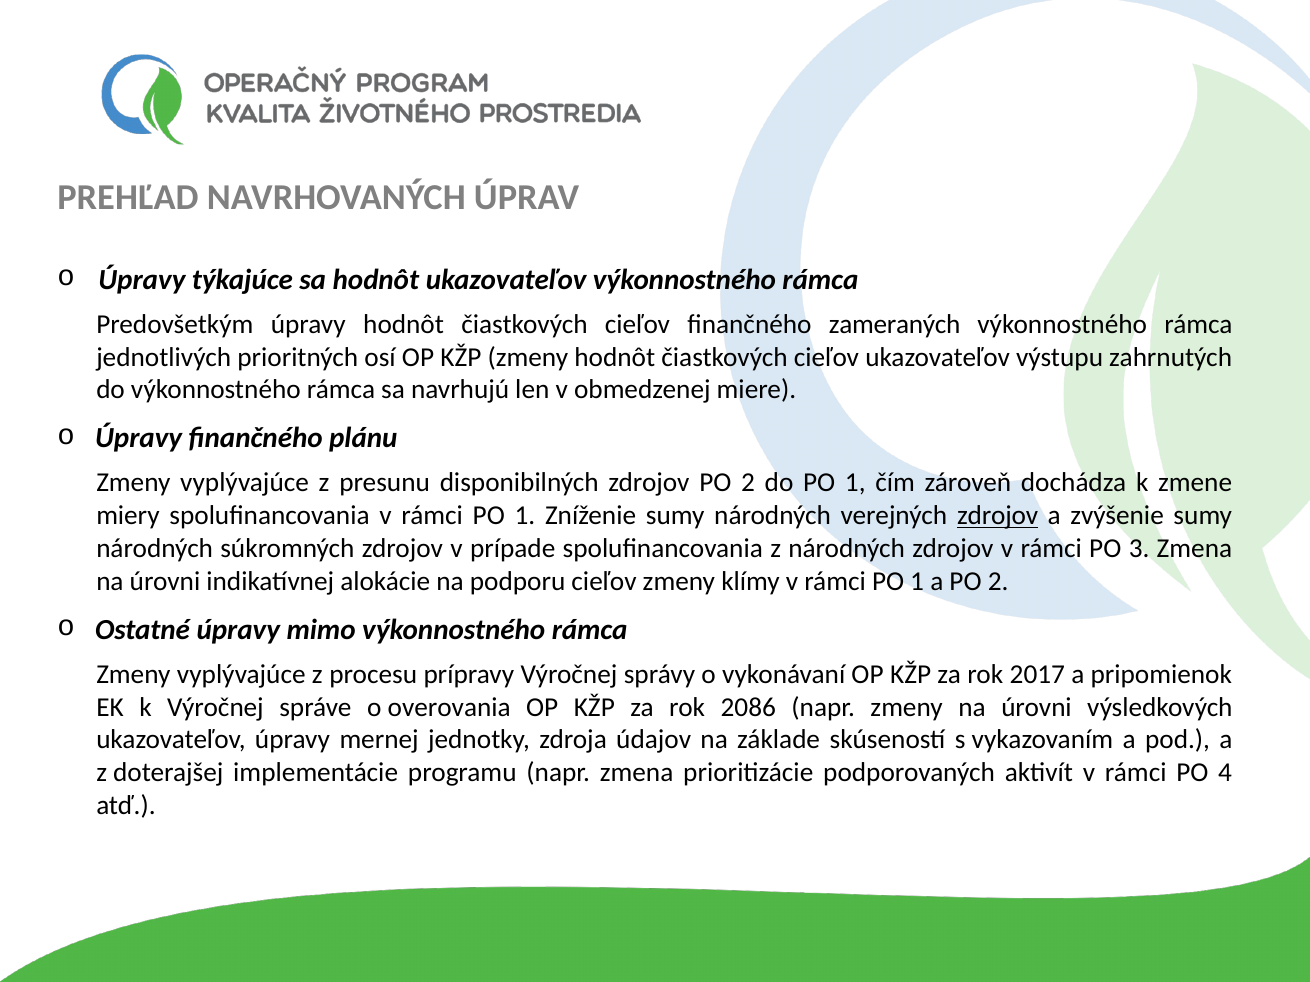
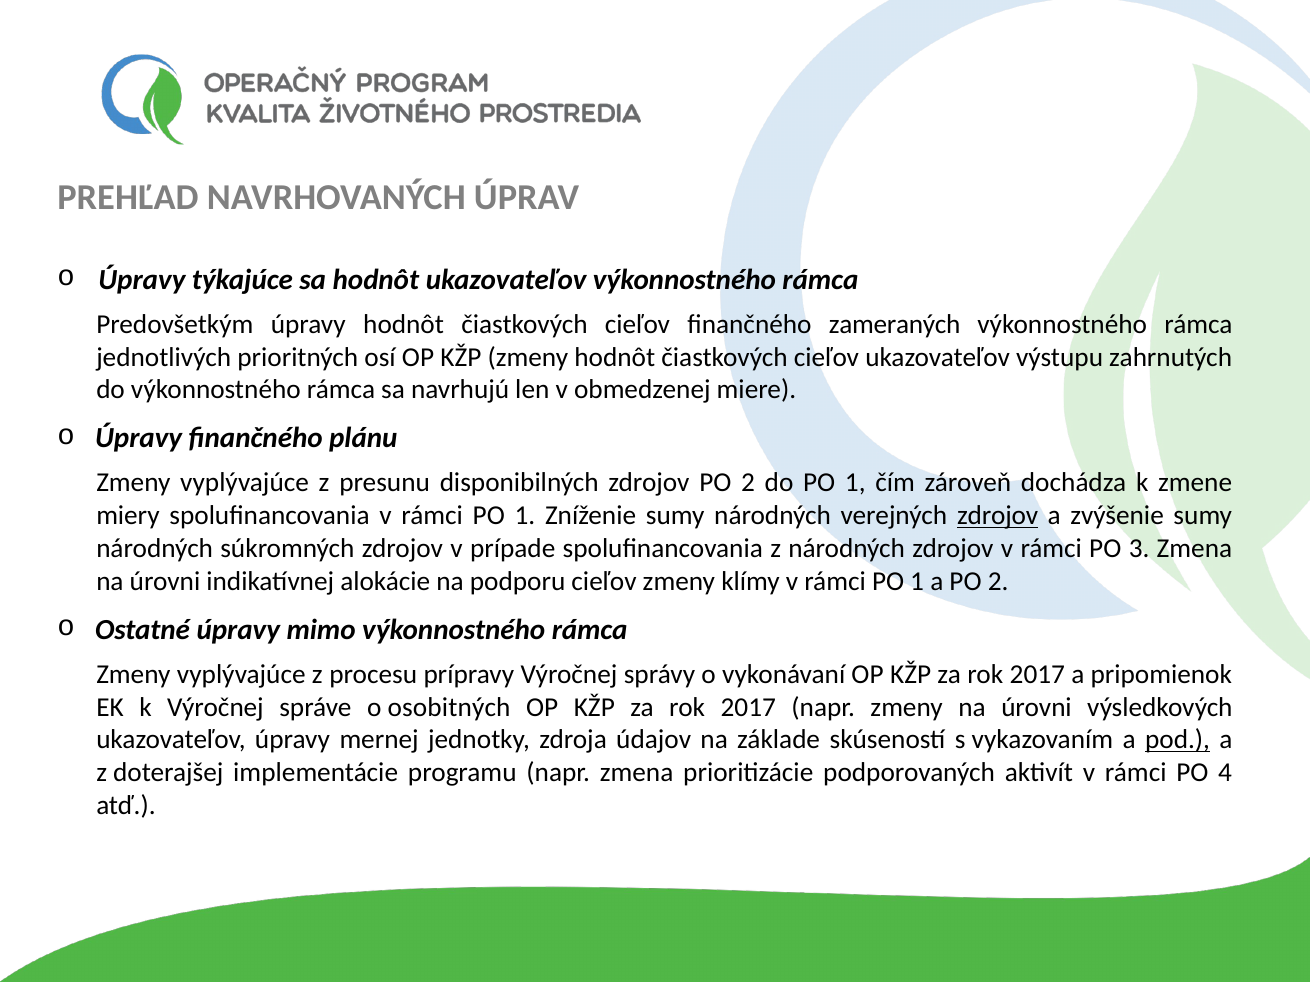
overovania: overovania -> osobitných (449, 707)
2086: 2086 -> 2017 (748, 707)
pod underline: none -> present (1178, 740)
